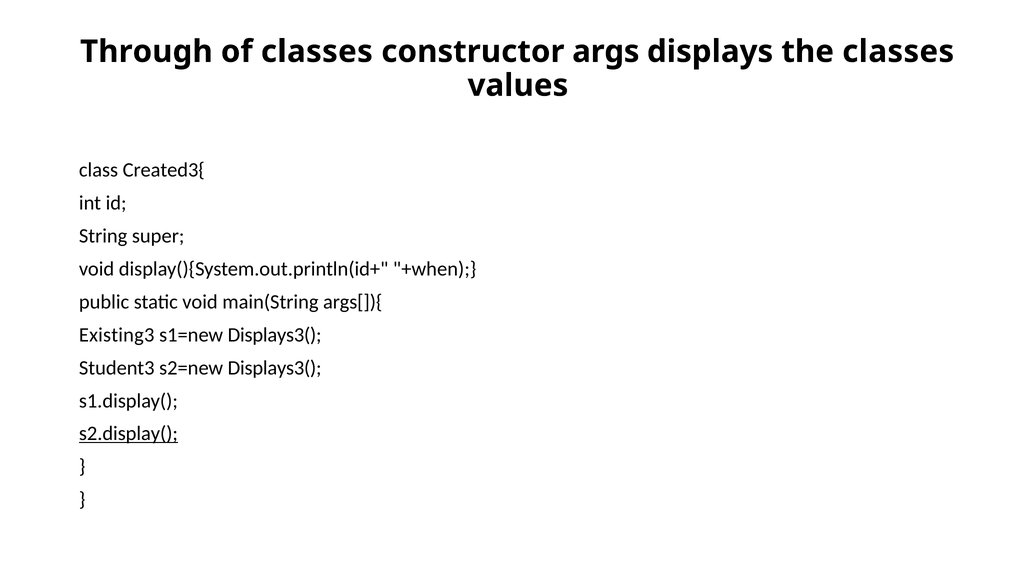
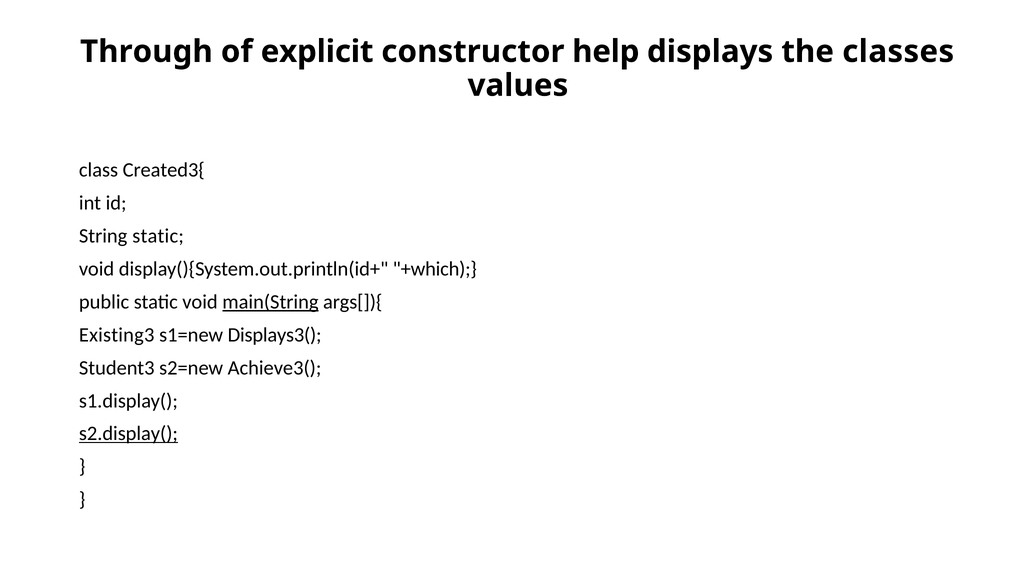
of classes: classes -> explicit (317, 52)
args: args -> help (606, 52)
String super: super -> static (158, 236)
+when: +when -> +which (435, 269)
main(String underline: none -> present (270, 302)
s2=new Displays3(: Displays3( -> Achieve3( (275, 368)
